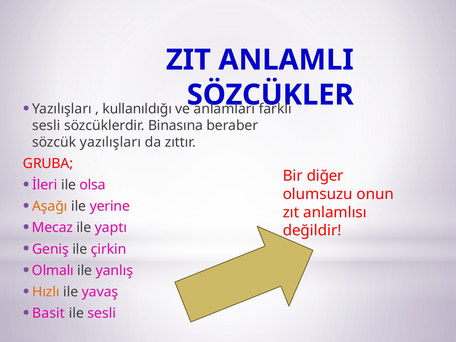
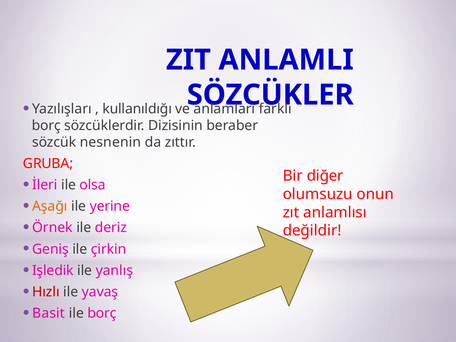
sesli: sesli -> borç (46, 125)
Binasına: Binasına -> Dizisinin (175, 125)
sözcük yazılışları: yazılışları -> nesnenin (110, 142)
Mecaz: Mecaz -> Örnek (52, 228)
yaptı: yaptı -> deriz (111, 228)
Olmalı: Olmalı -> Işledik (53, 270)
Hızlı colour: orange -> red (46, 292)
ile sesli: sesli -> borç (102, 313)
